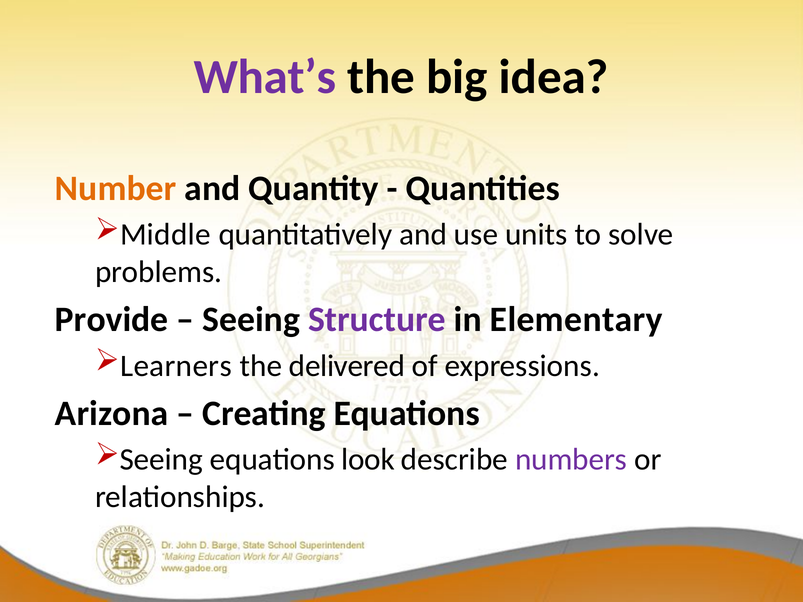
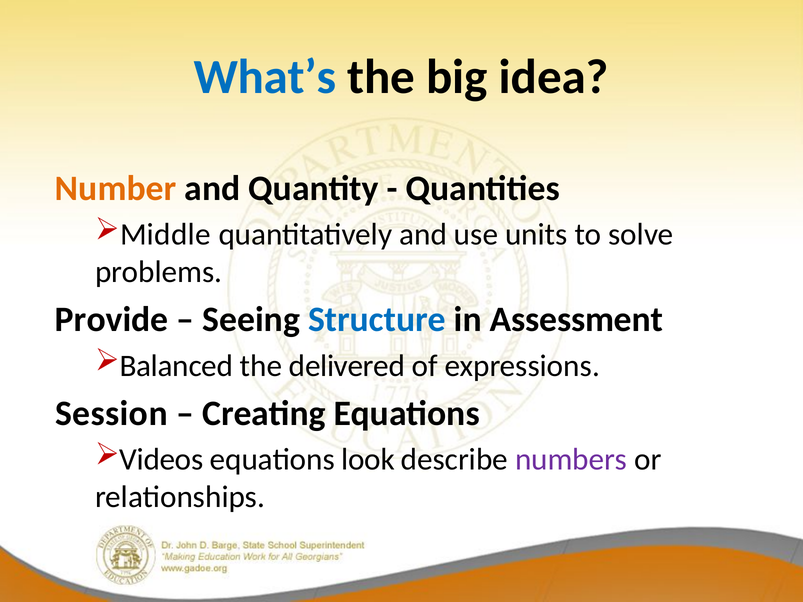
What’s colour: purple -> blue (265, 77)
Structure colour: purple -> blue (377, 320)
Elementary: Elementary -> Assessment (576, 320)
Learners: Learners -> Balanced (176, 366)
Arizona: Arizona -> Session (111, 413)
Seeing: Seeing -> Videos (161, 460)
